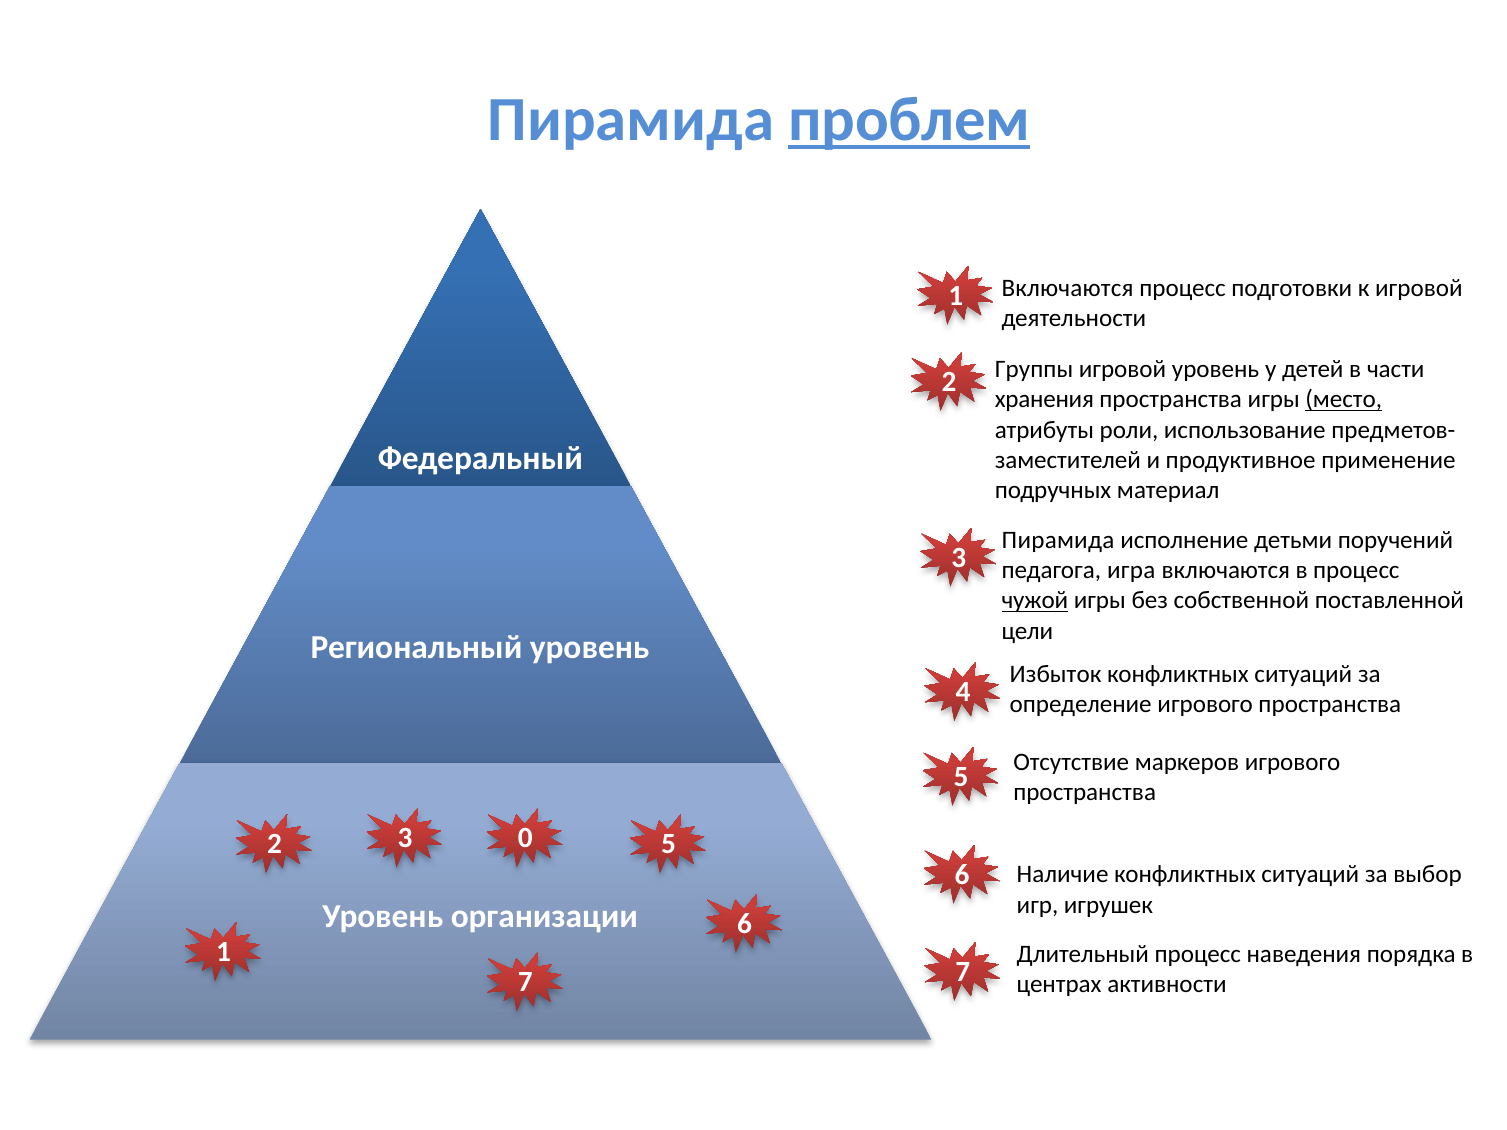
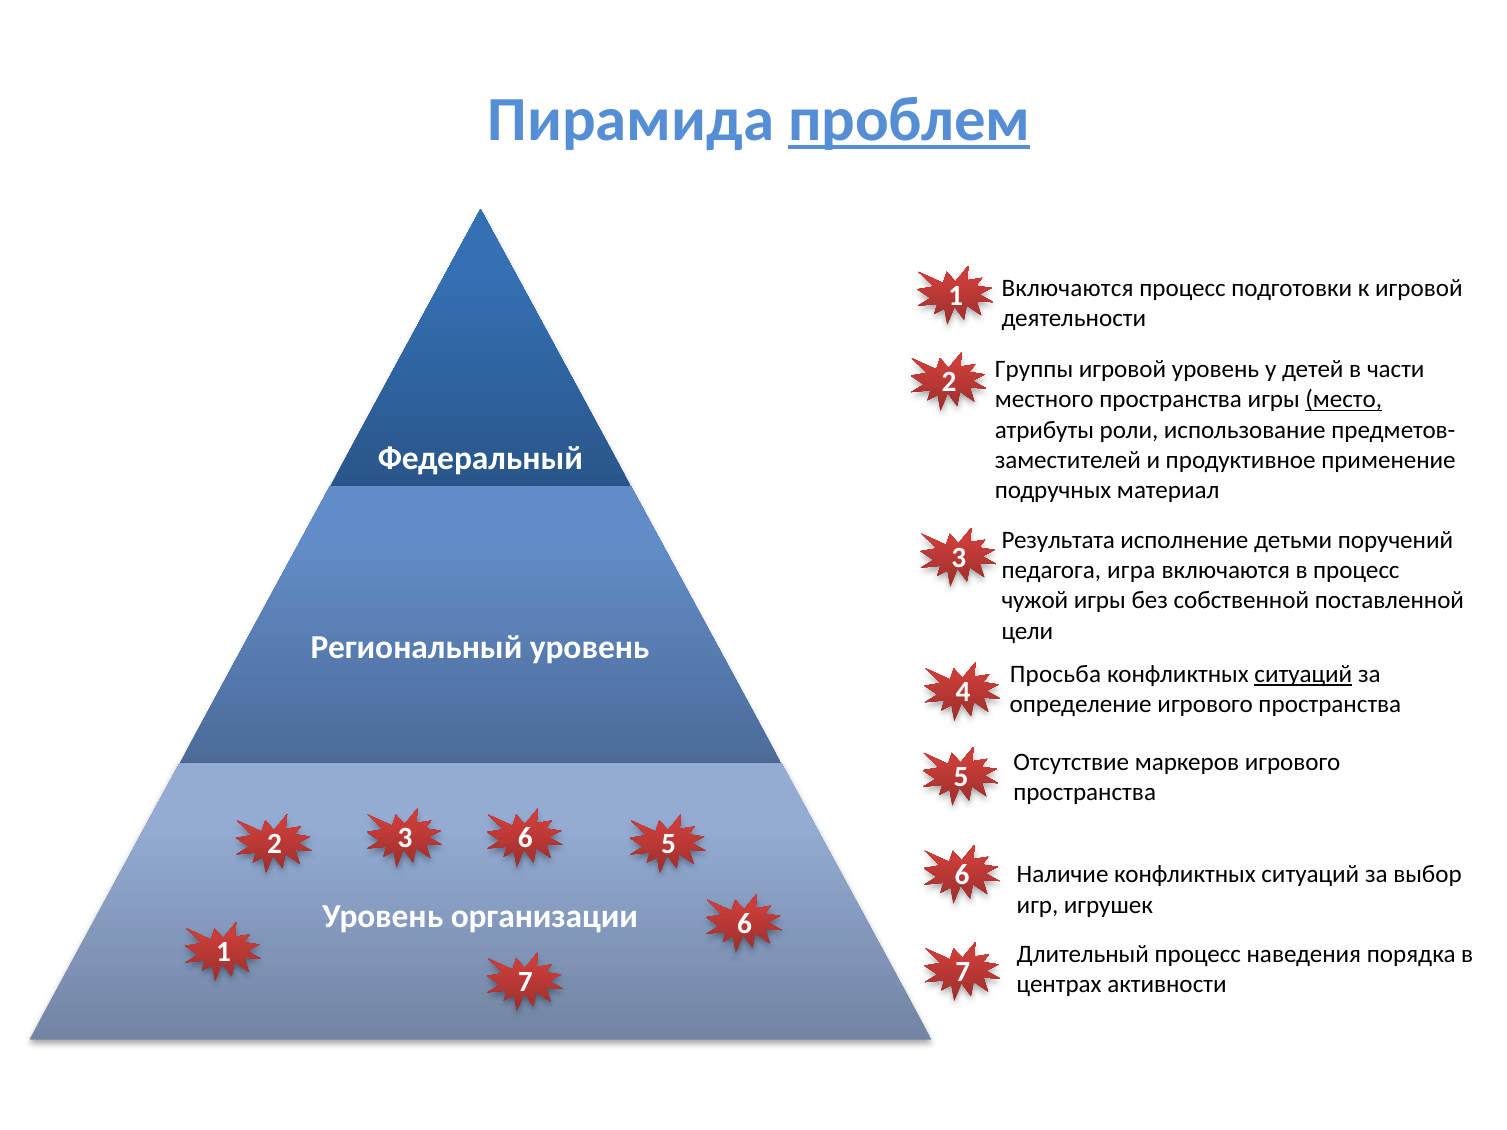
хранения: хранения -> местного (1044, 400)
Пирамида: Пирамида -> Результата (1058, 541)
чужой underline: present -> none (1035, 601)
Избыток: Избыток -> Просьба (1055, 674)
ситуаций underline: none -> present (1303, 674)
3 0: 0 -> 6 (525, 838)
